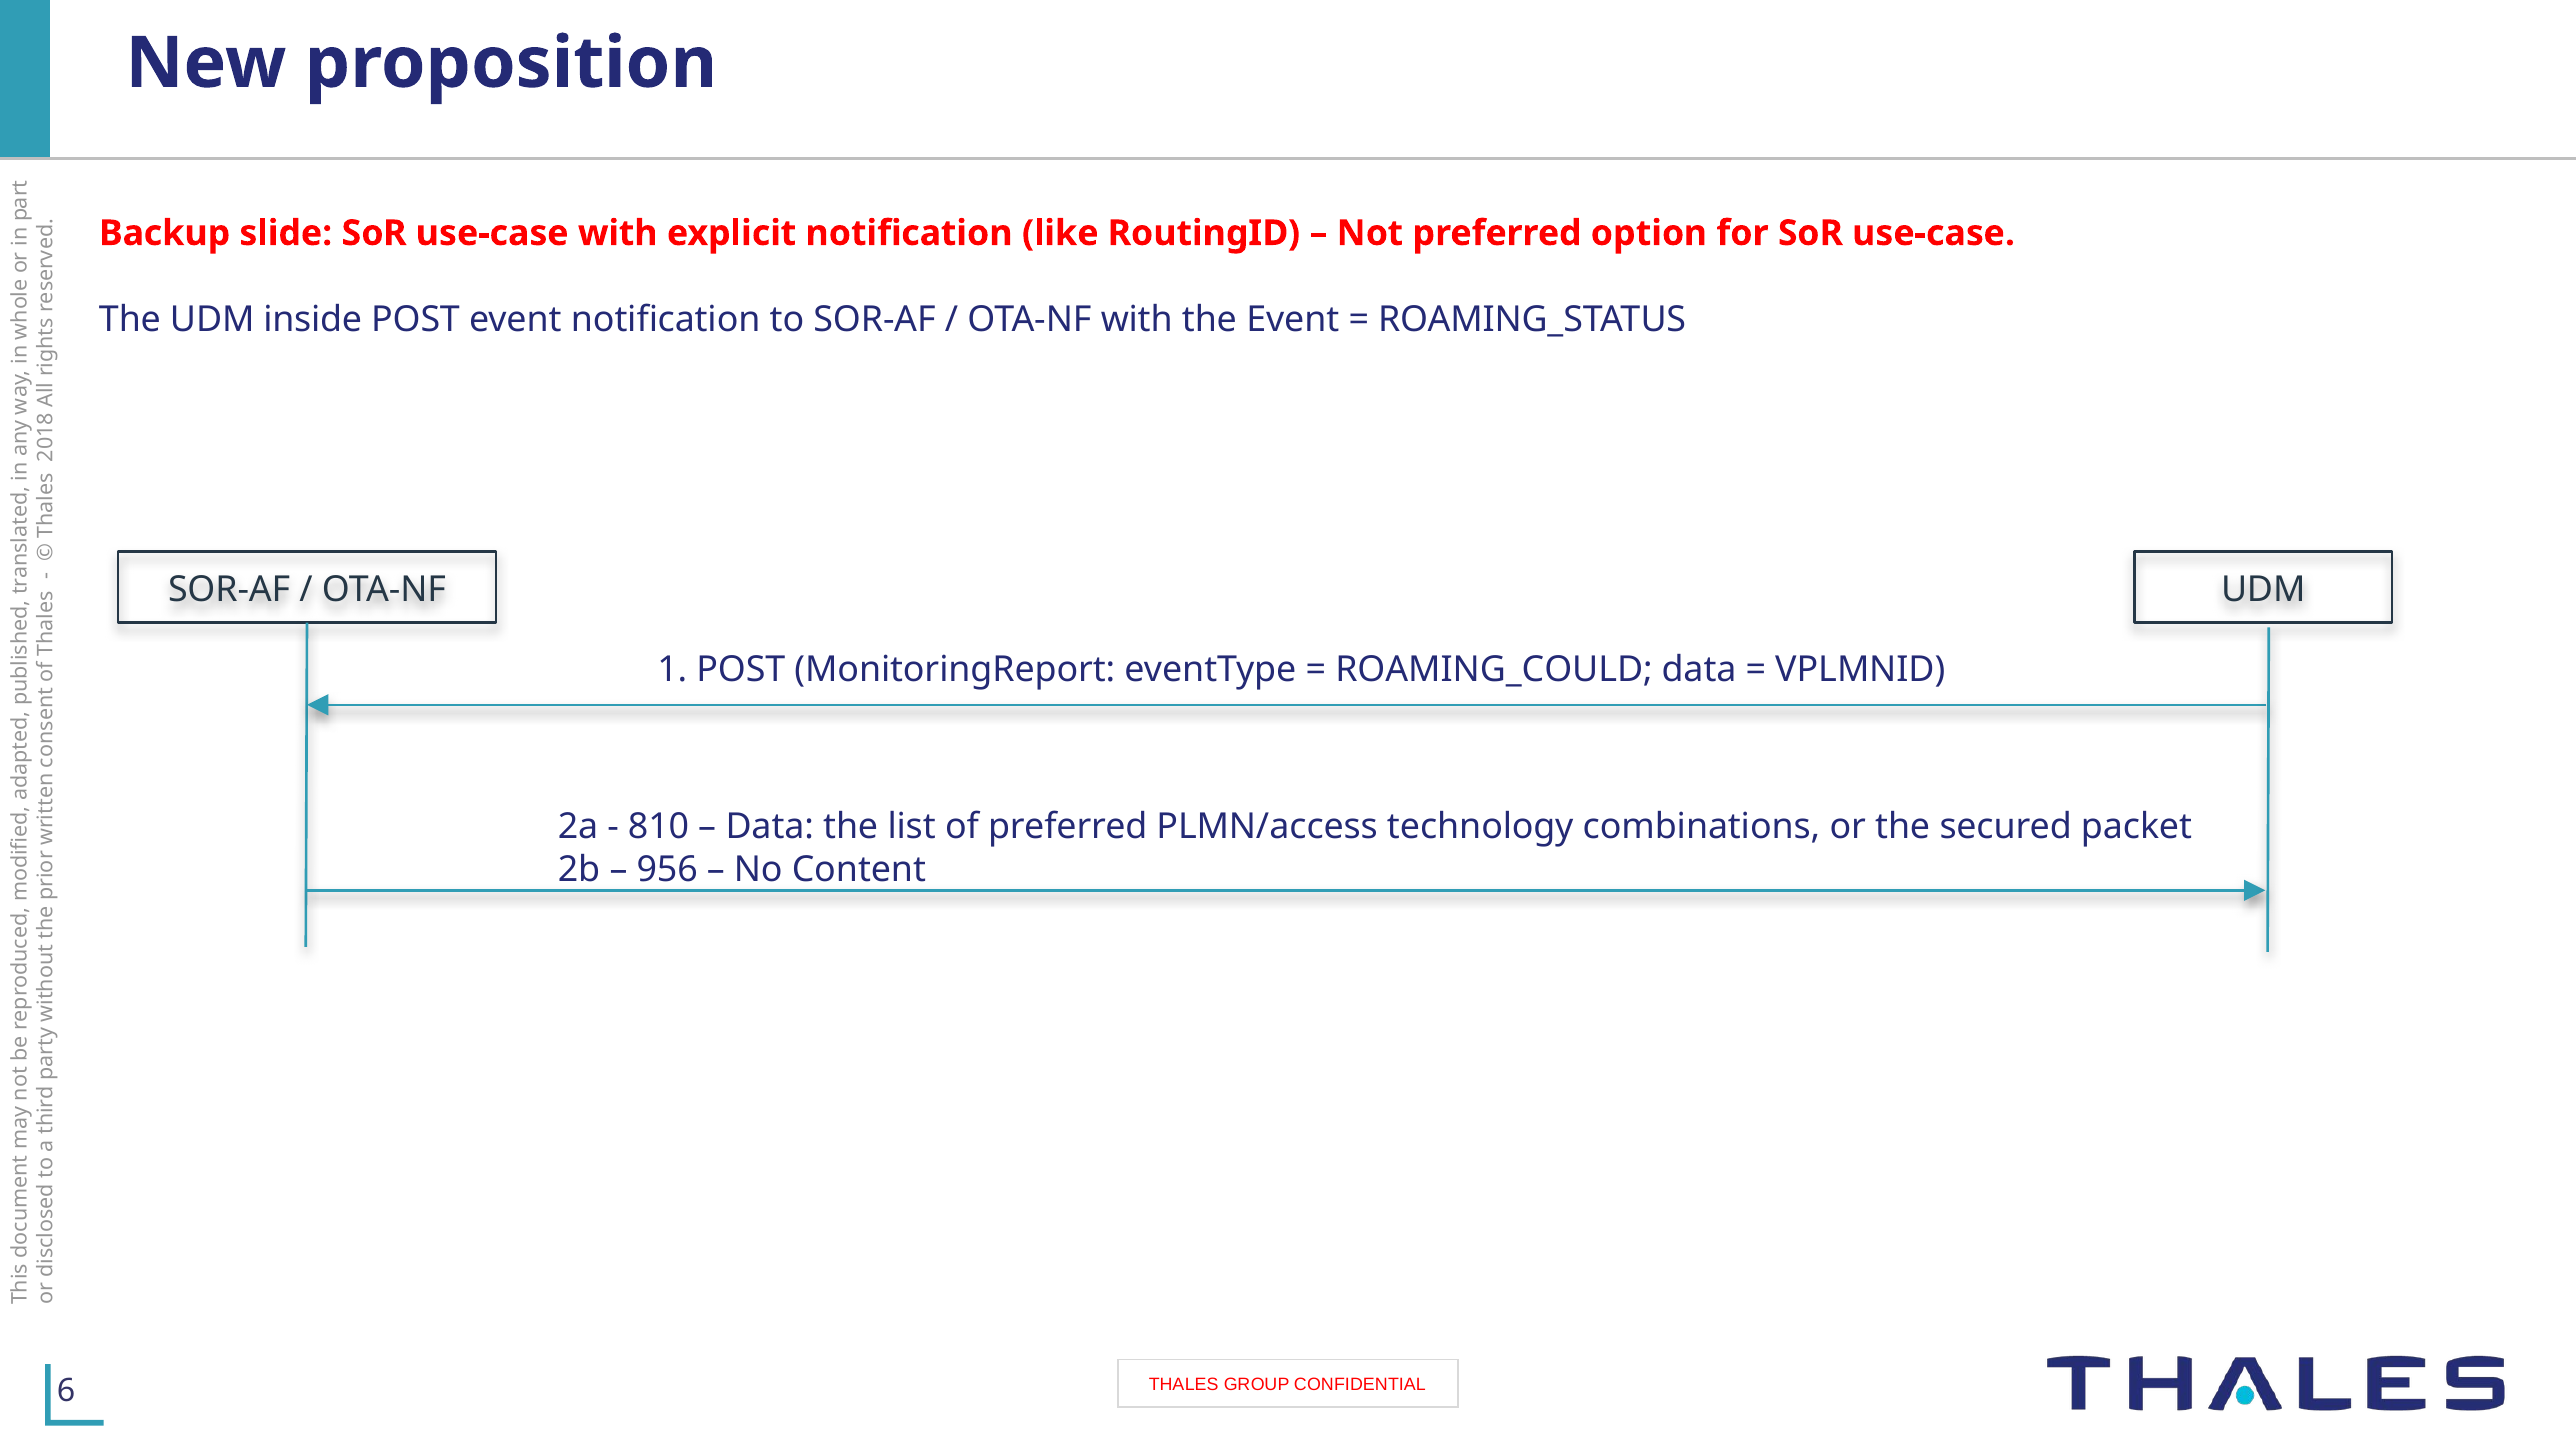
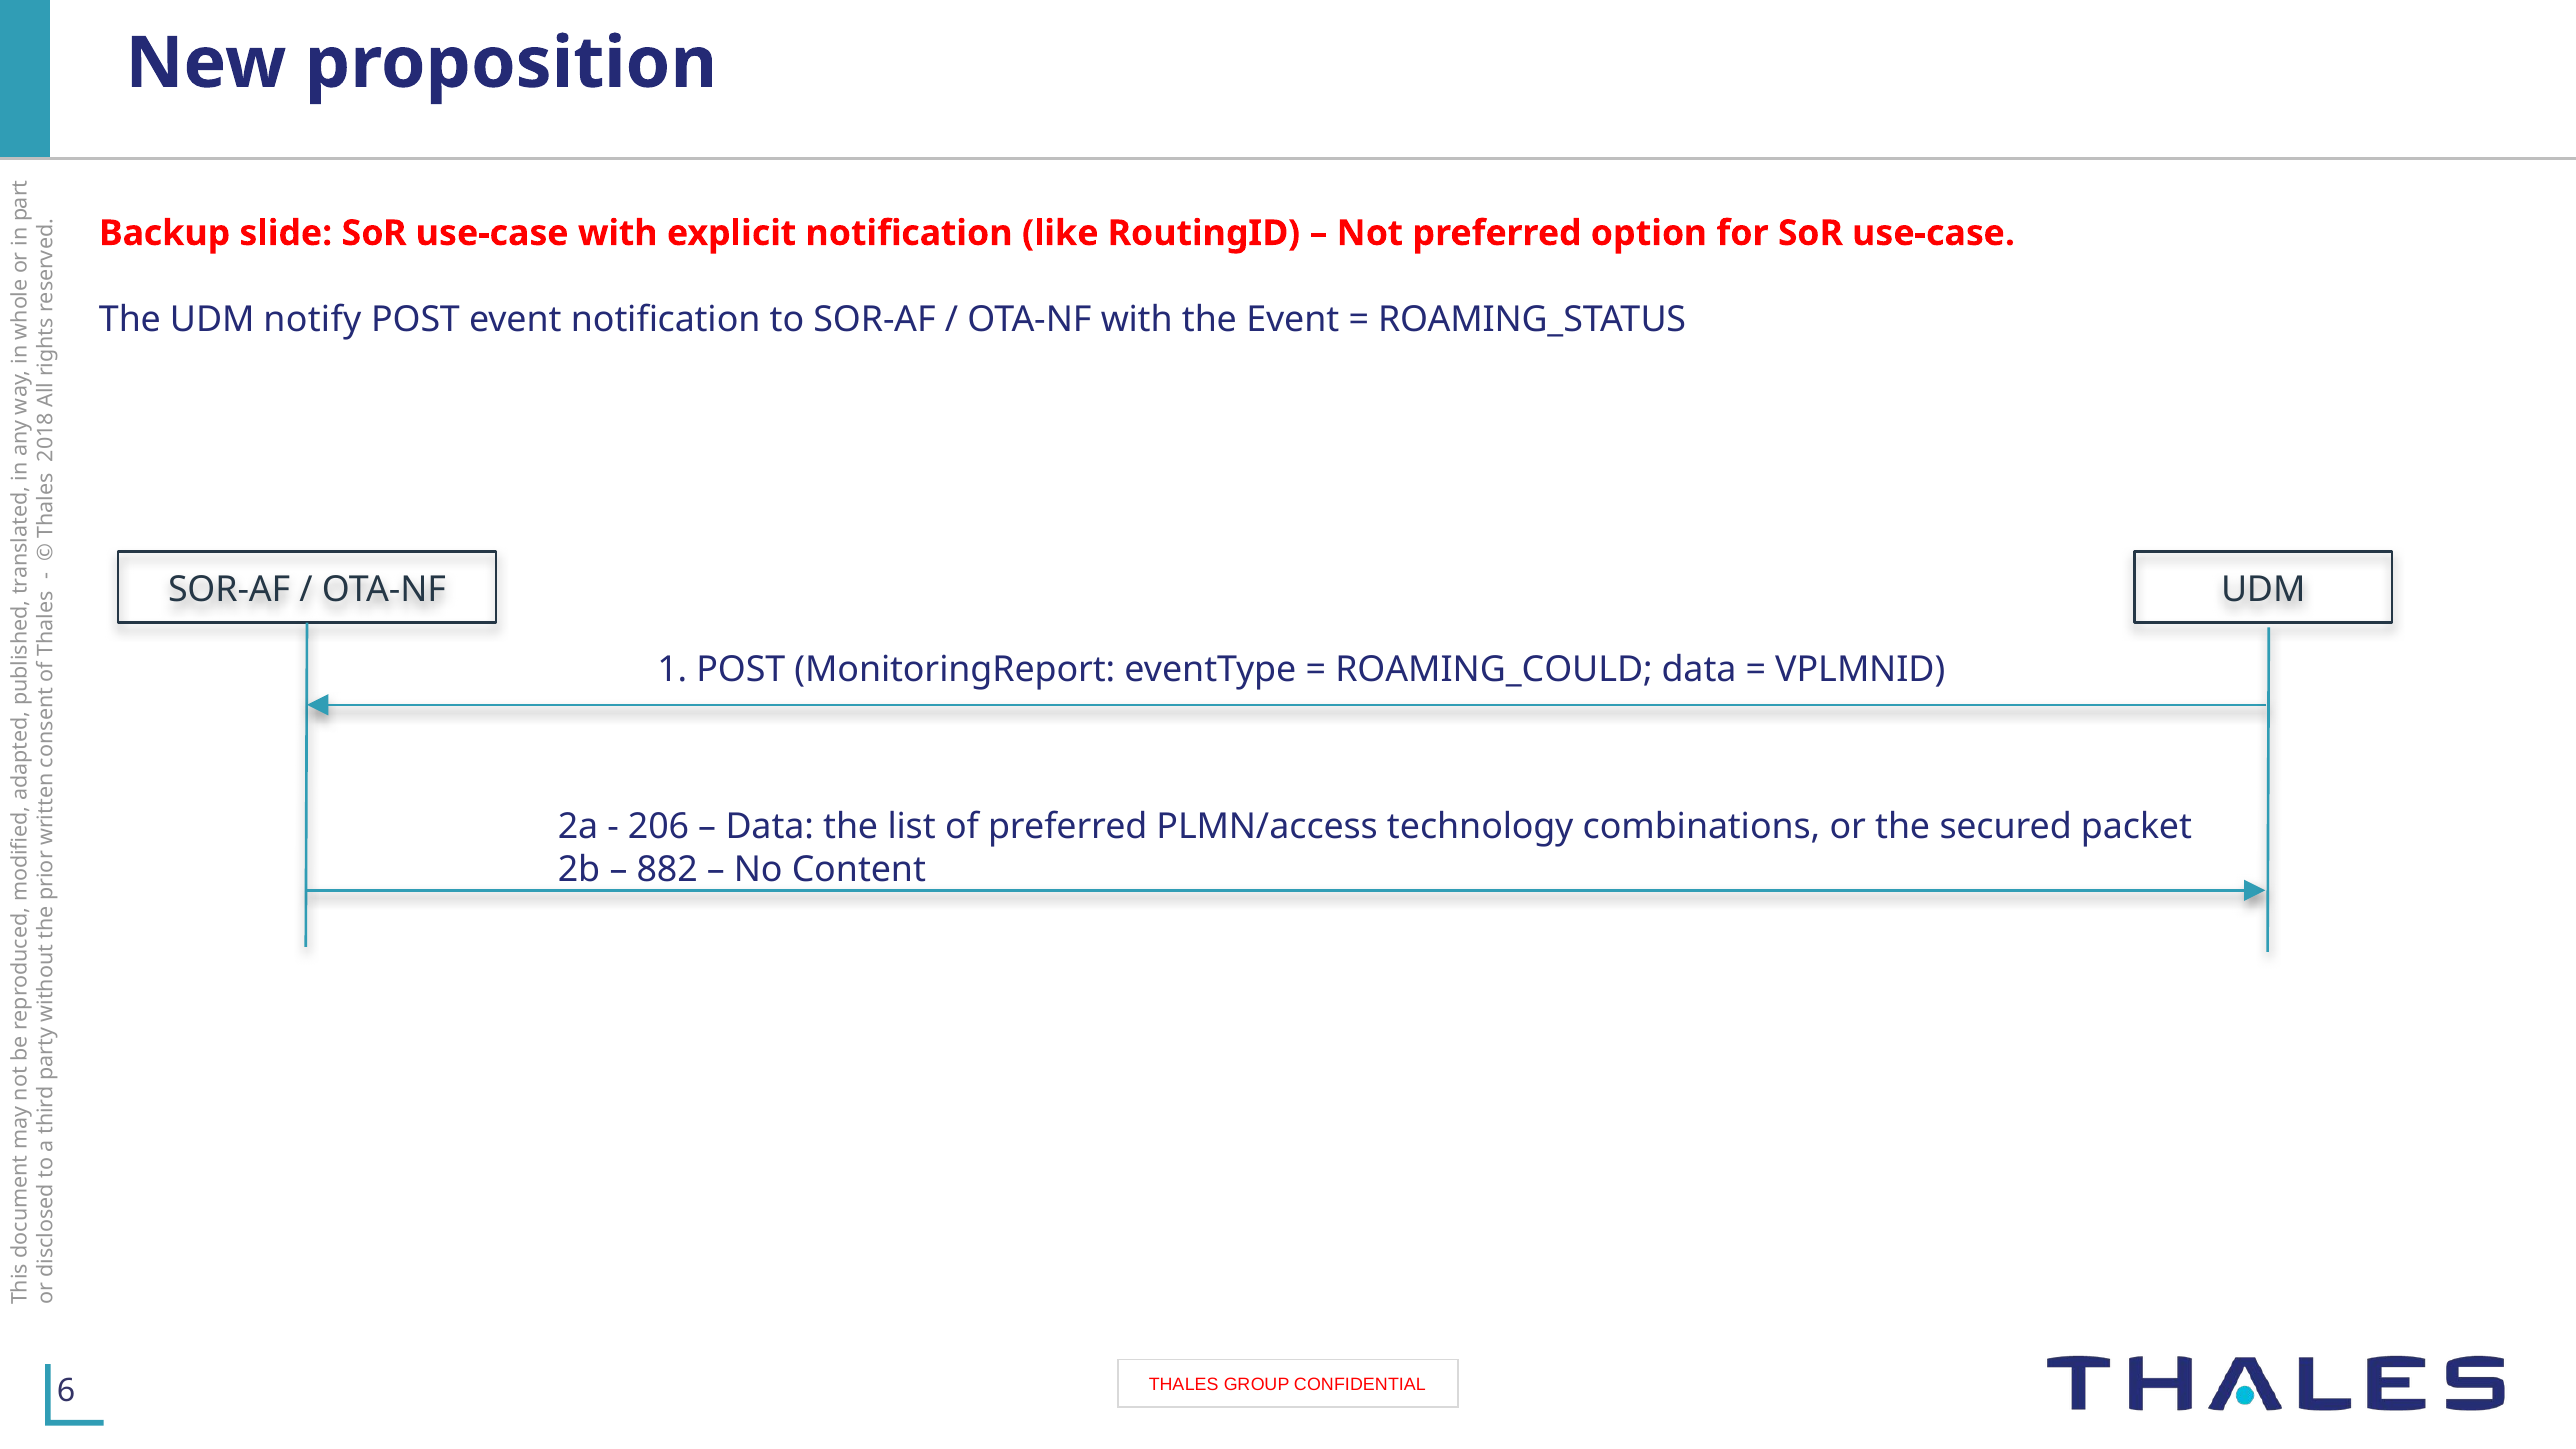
inside: inside -> notify (312, 319)
810: 810 -> 206 (659, 827)
956: 956 -> 882 (667, 870)
